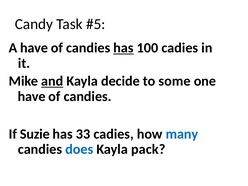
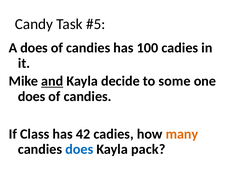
A have: have -> does (34, 48)
has underline: present -> none (123, 48)
have: have -> does (32, 96)
Suzie: Suzie -> Class (35, 134)
33: 33 -> 42 (83, 134)
many colour: blue -> orange (182, 134)
